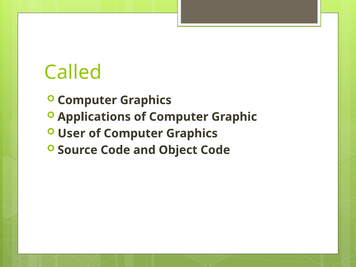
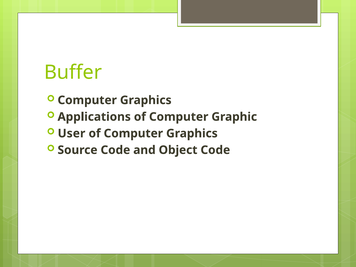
Called: Called -> Buffer (73, 72)
